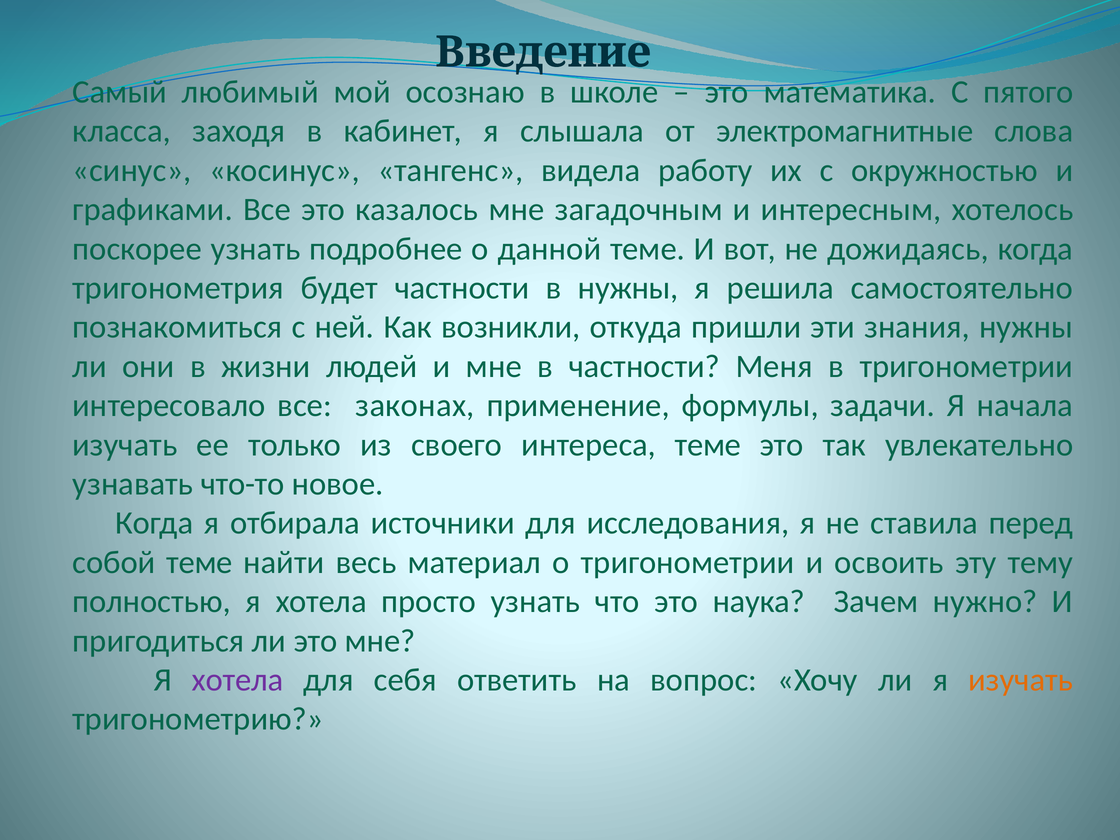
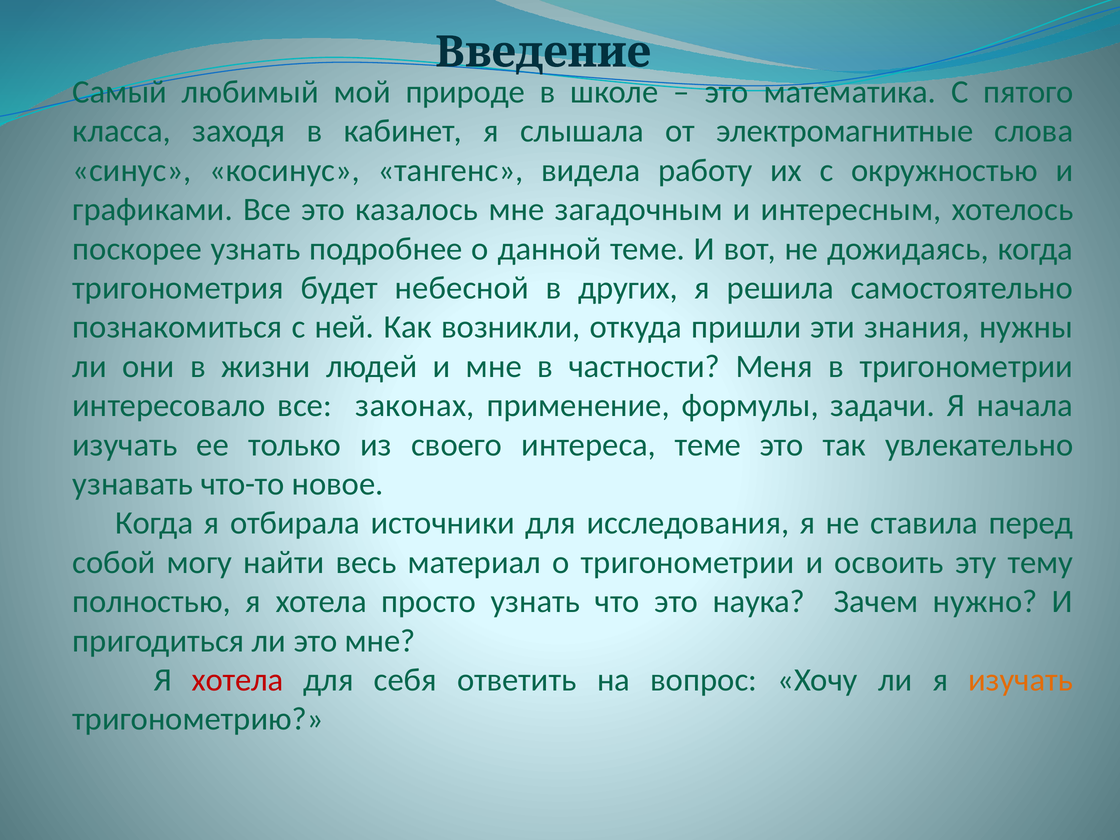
осознаю: осознаю -> природе (465, 92)
будет частности: частности -> небесной (462, 288)
в нужны: нужны -> других (628, 288)
собой теме: теме -> могу (199, 562)
хотела colour: purple -> red (238, 680)
